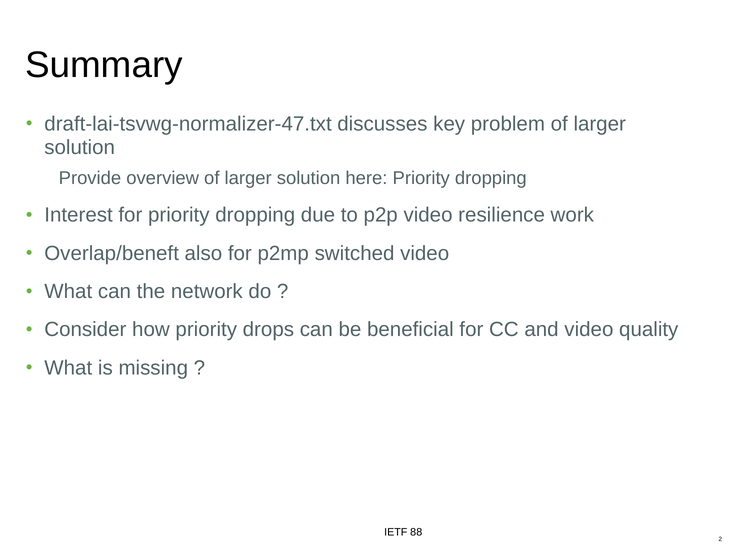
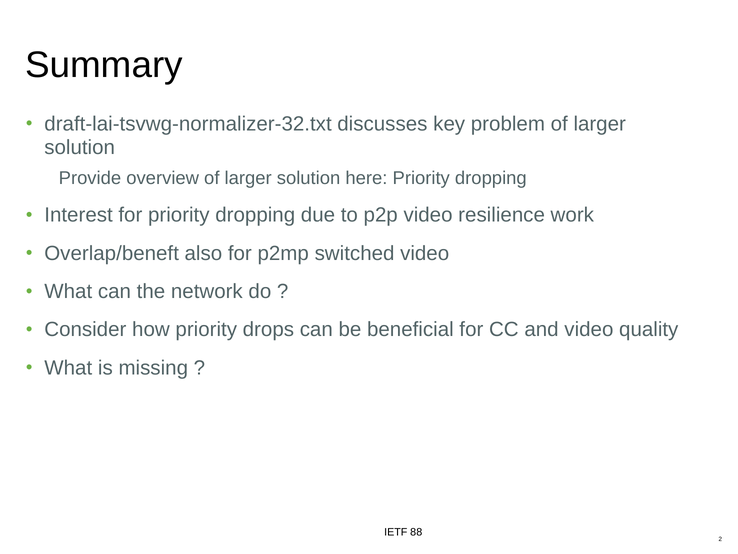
draft-lai-tsvwg-normalizer-47.txt: draft-lai-tsvwg-normalizer-47.txt -> draft-lai-tsvwg-normalizer-32.txt (188, 124)
